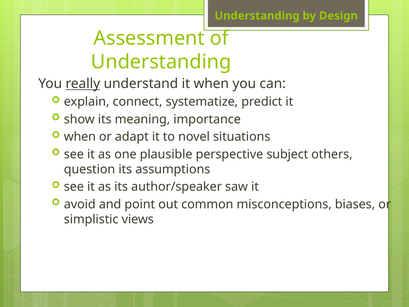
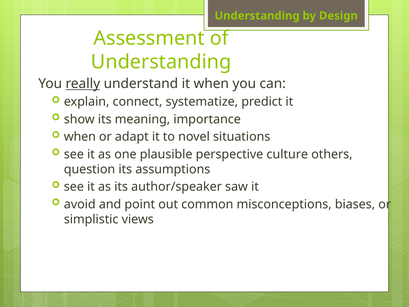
subject: subject -> culture (287, 154)
